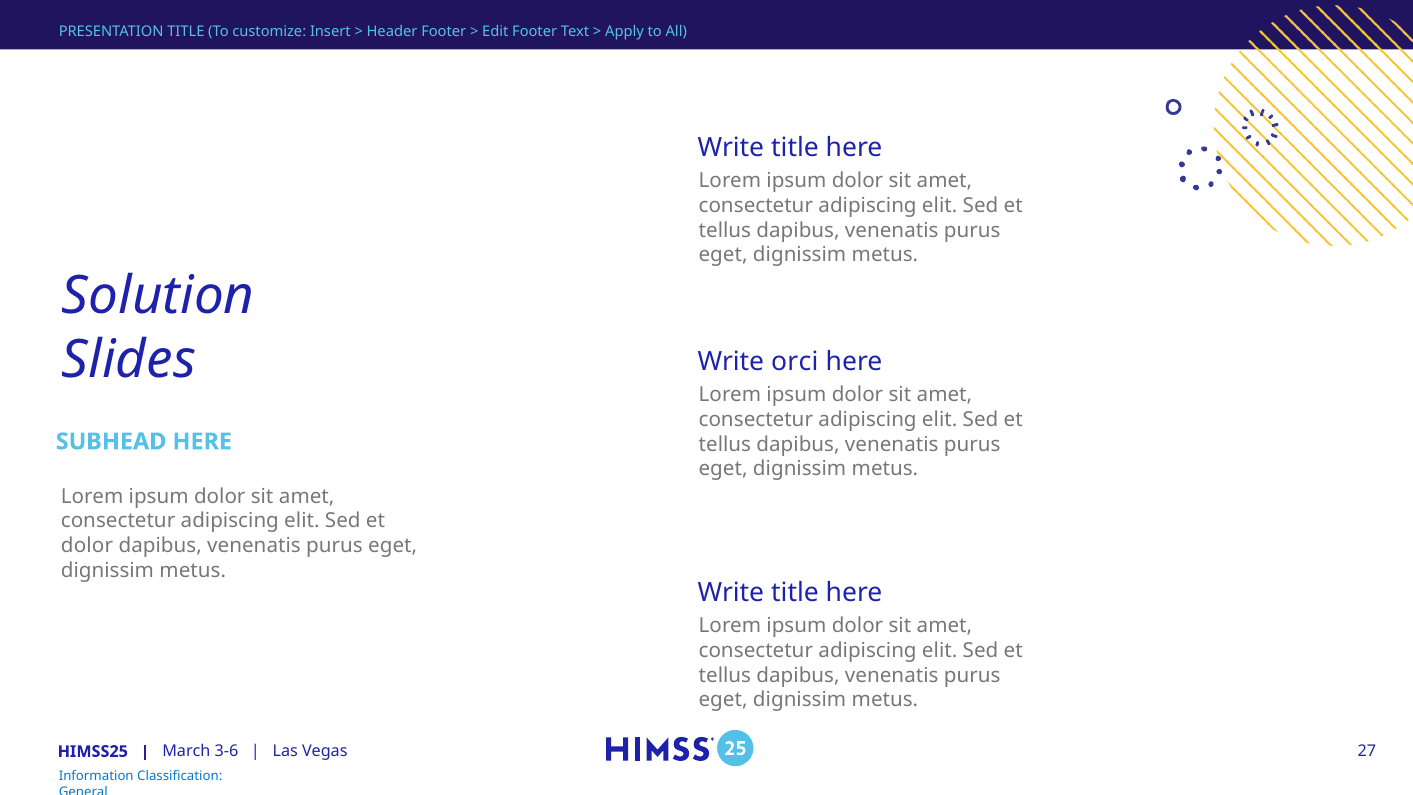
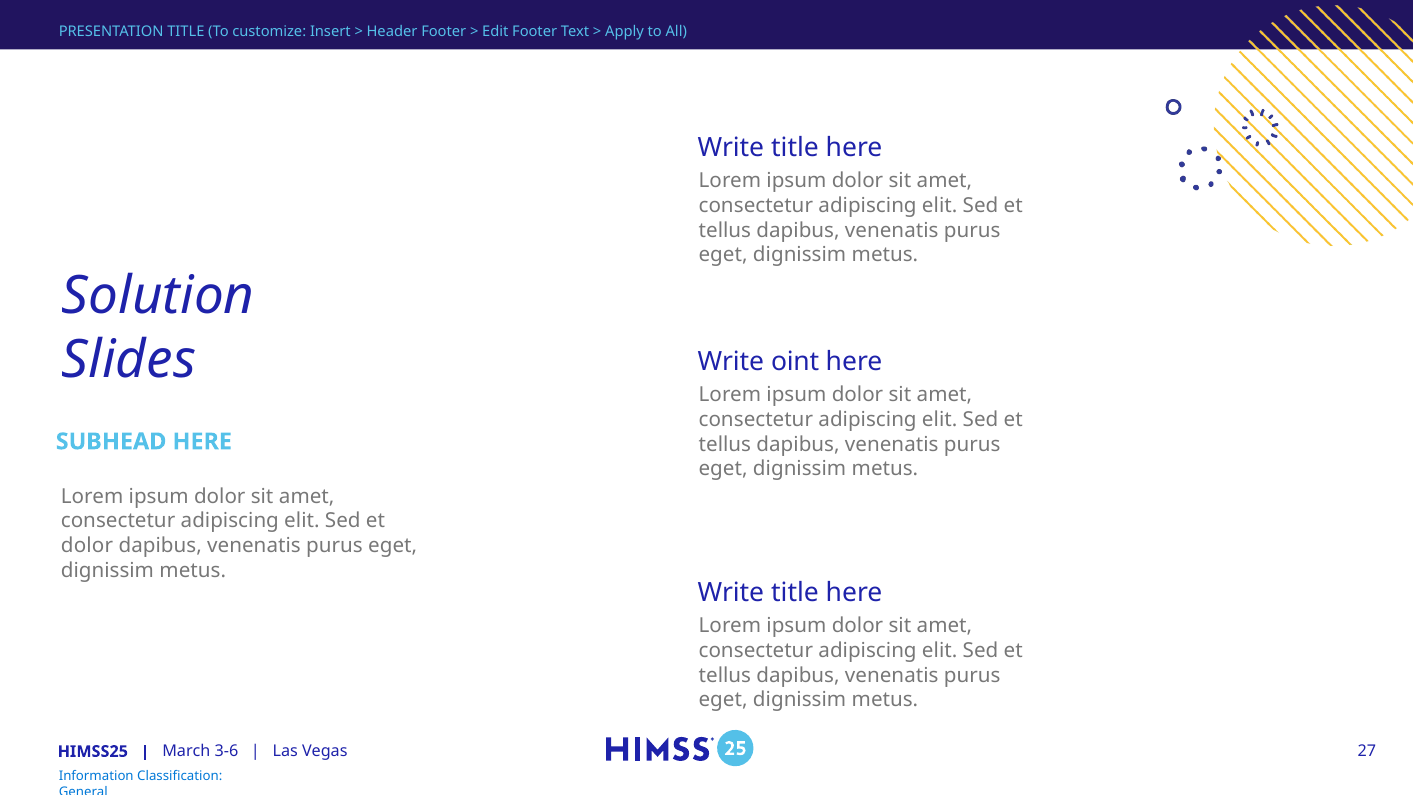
orci: orci -> oint (795, 362)
